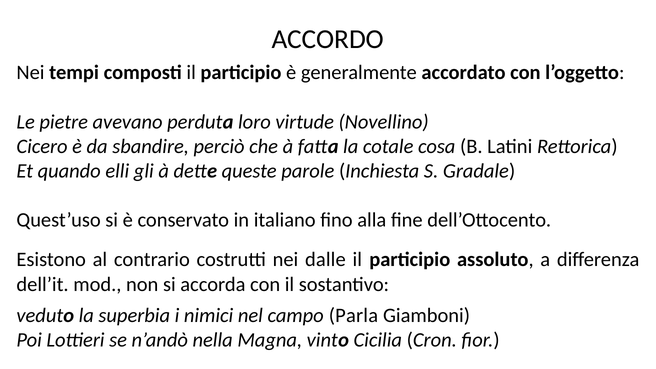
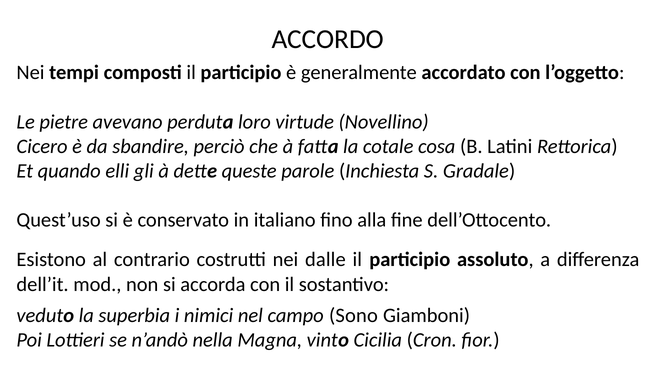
Parla: Parla -> Sono (353, 315)
